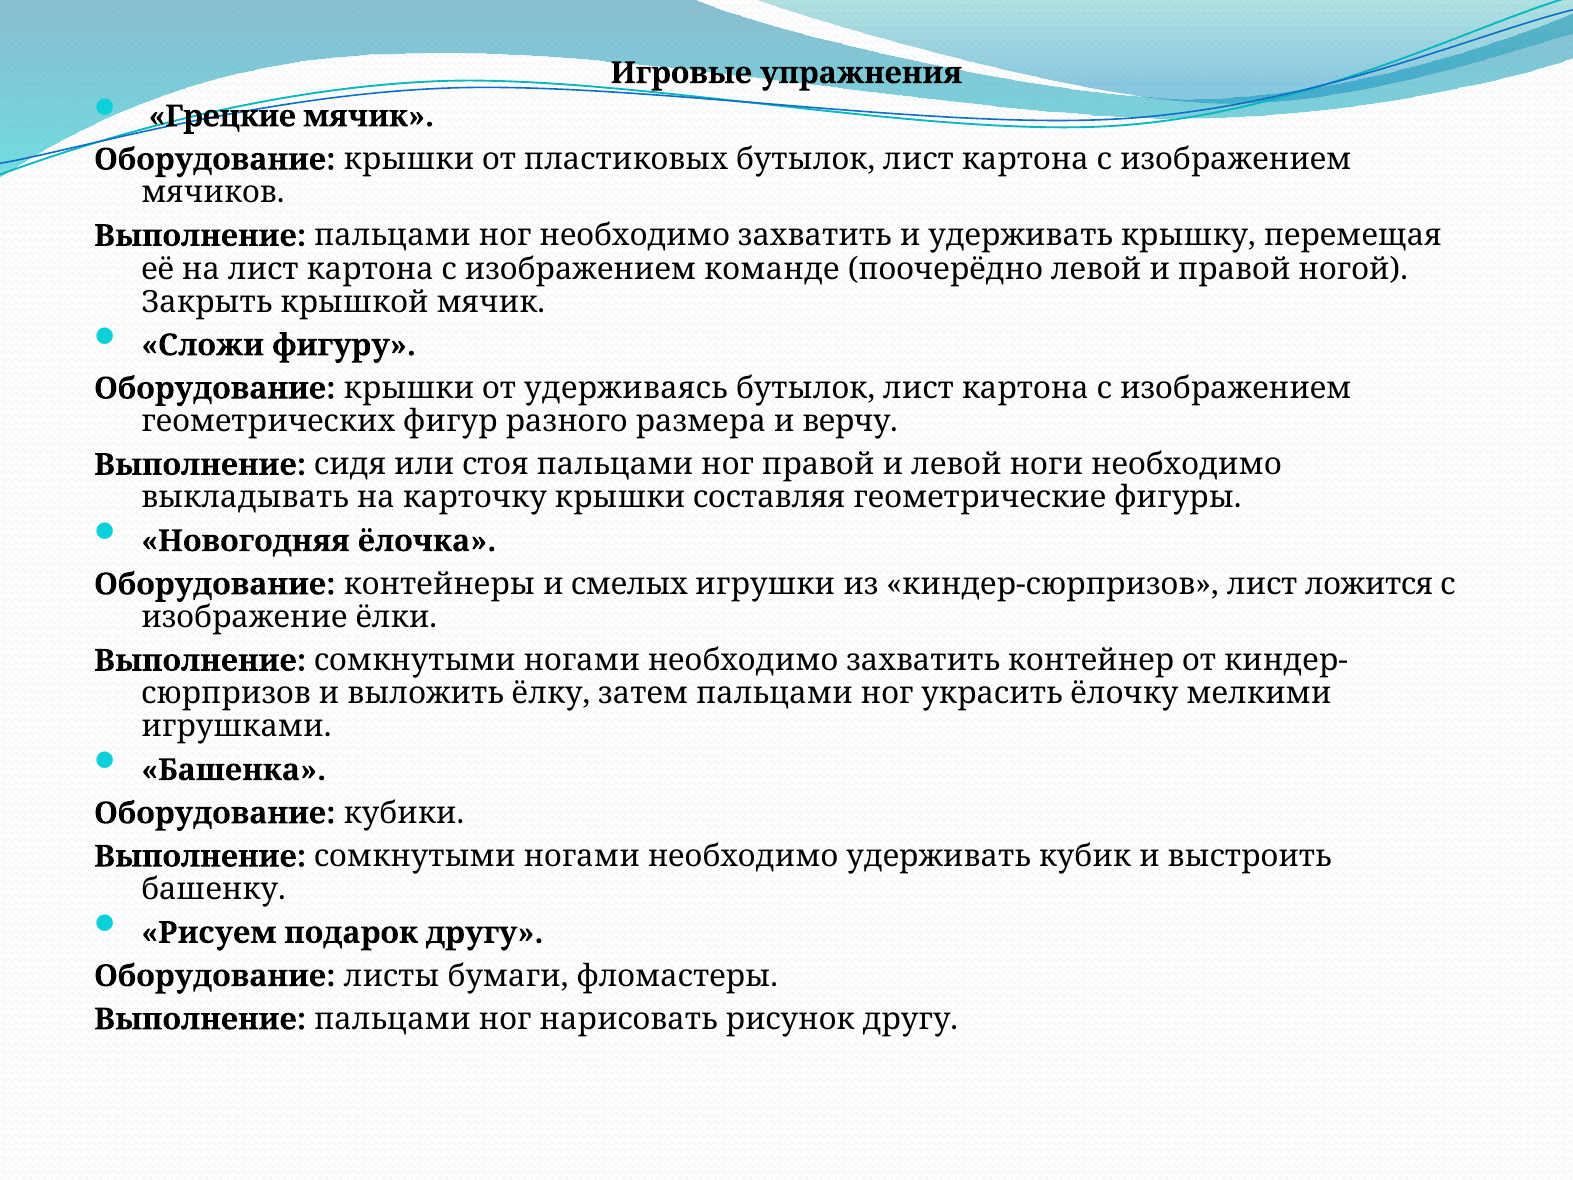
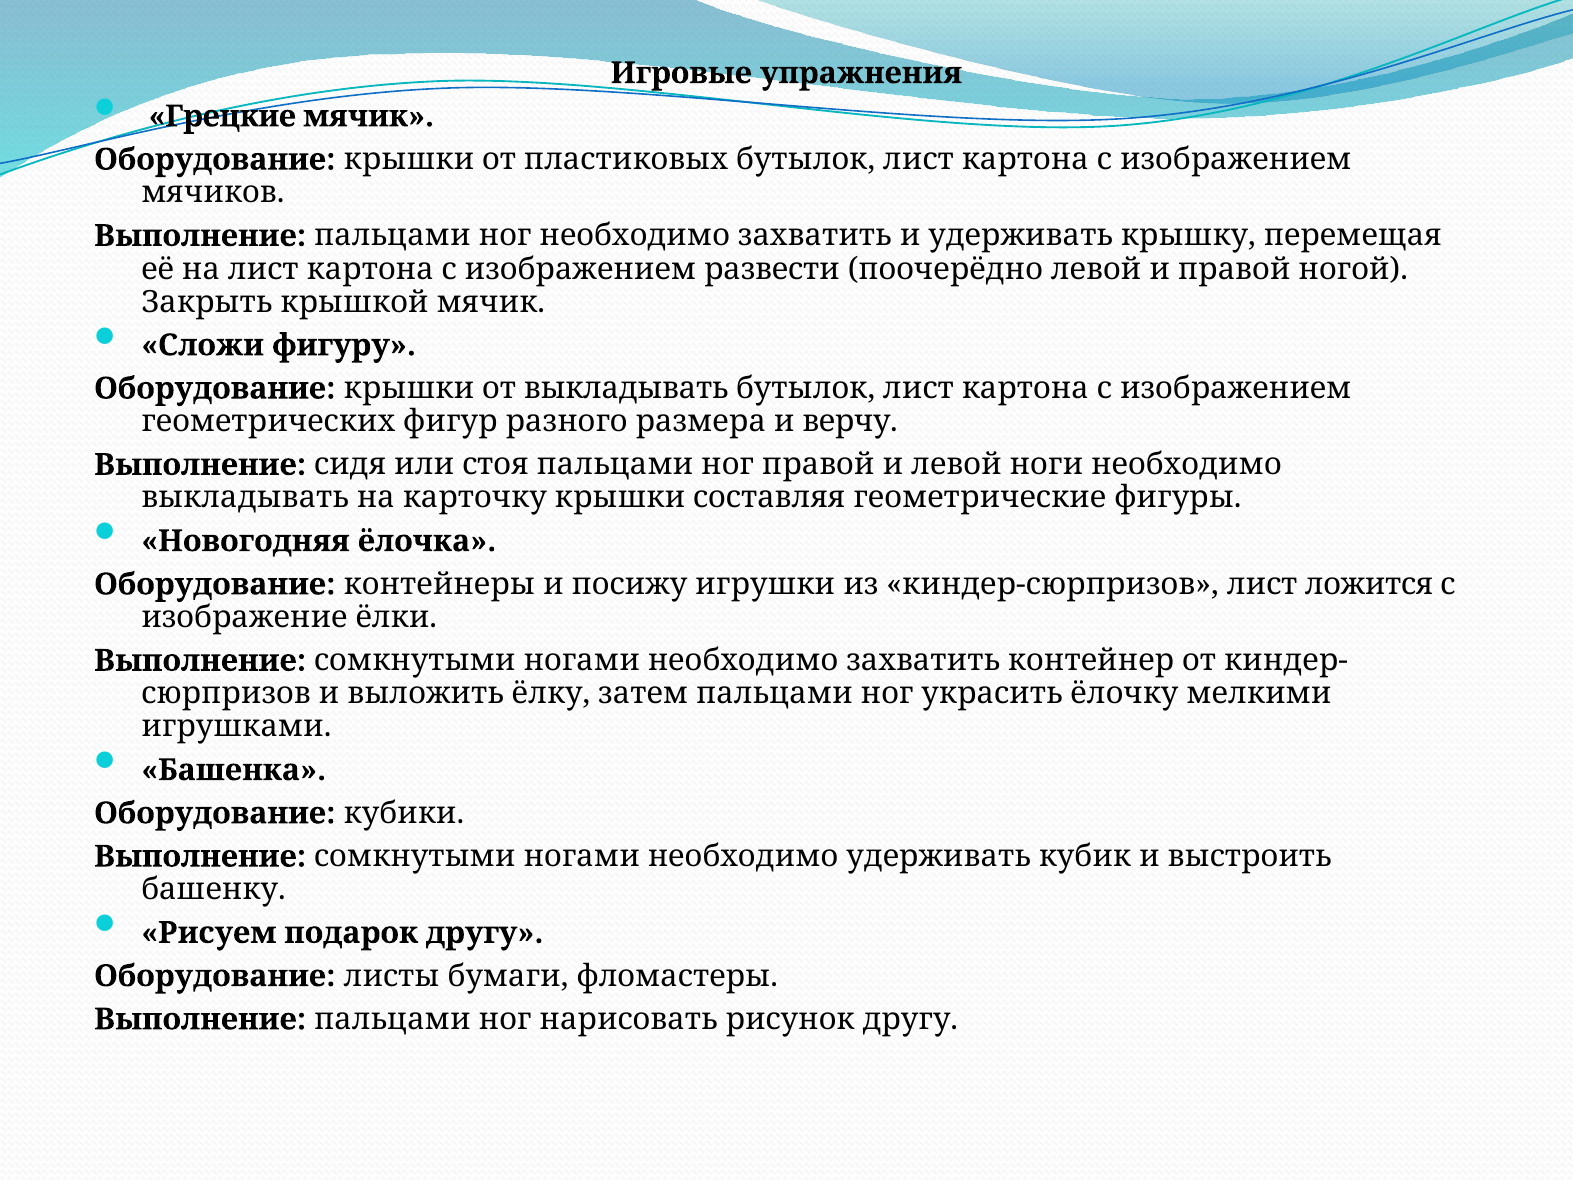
команде: команде -> развести (772, 269)
от удерживаясь: удерживаясь -> выкладывать (626, 388)
смелых: смелых -> посижу (629, 584)
